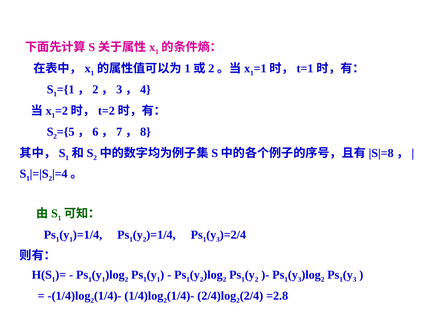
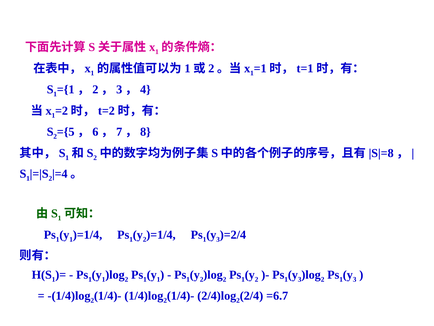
=2.8: =2.8 -> =6.7 (277, 295)
